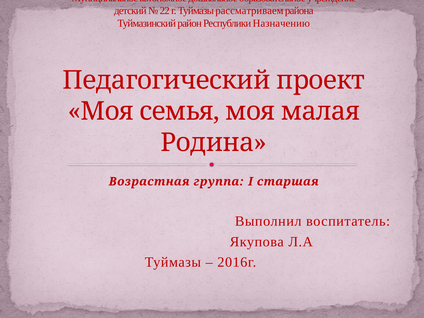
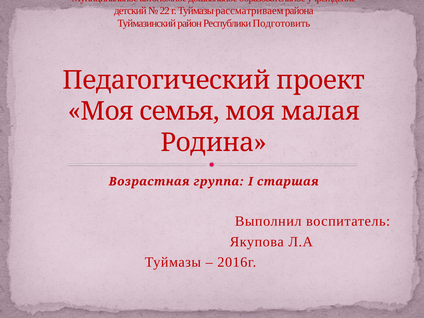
Назначению: Назначению -> Подготовить (281, 23)
